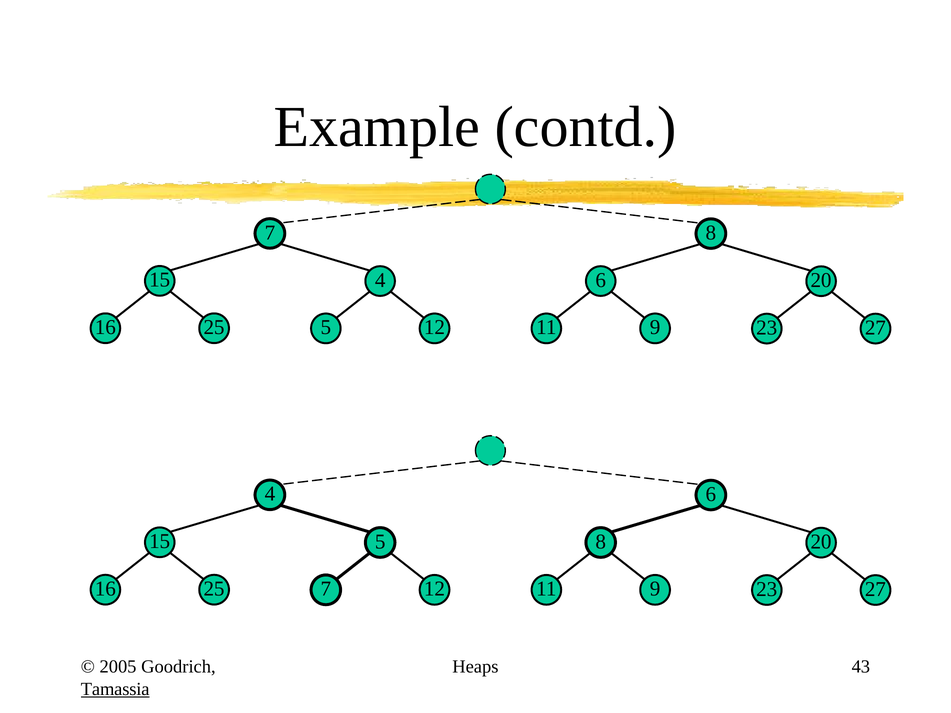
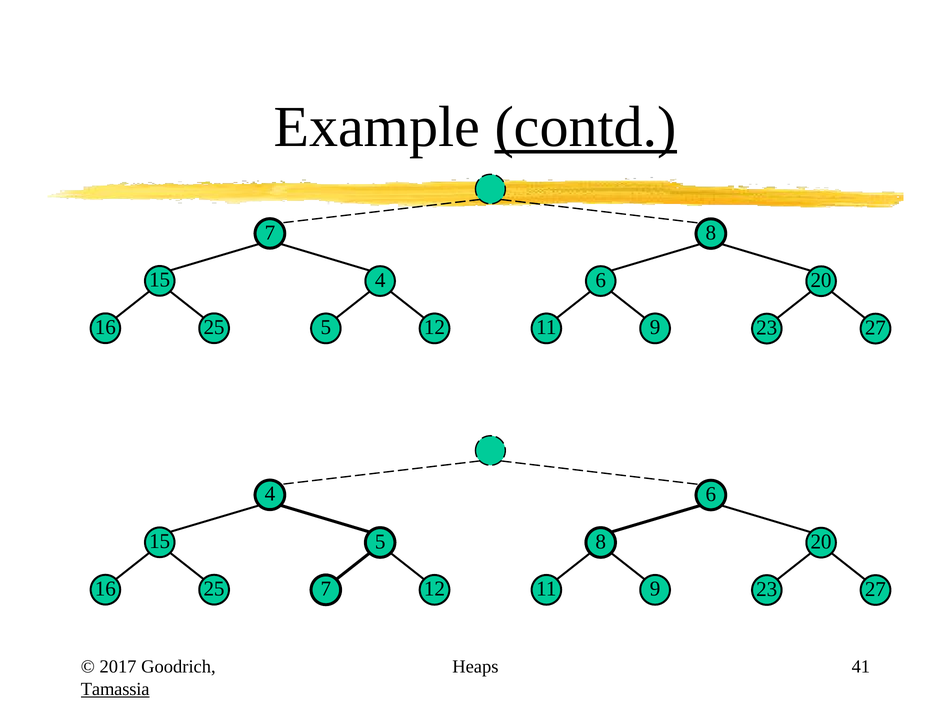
contd underline: none -> present (586, 127)
2005: 2005 -> 2017 (118, 667)
43: 43 -> 41 (861, 667)
